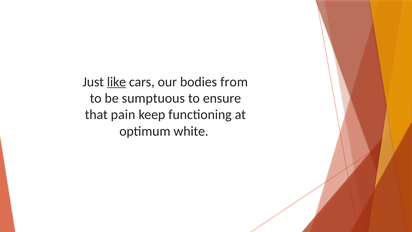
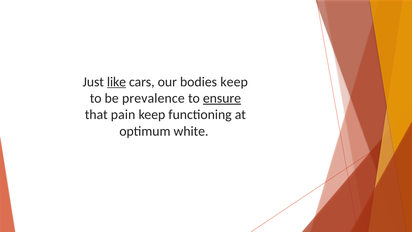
bodies from: from -> keep (234, 82)
sumptuous: sumptuous -> prevalence (153, 98)
ensure underline: none -> present (222, 98)
